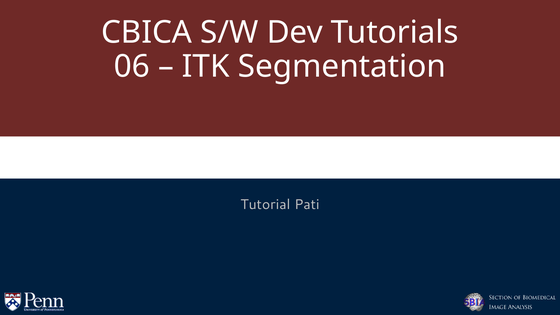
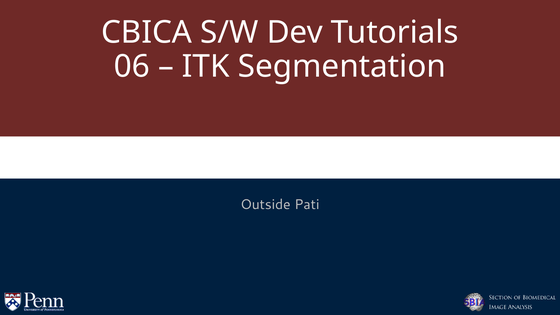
Tutorial: Tutorial -> Outside (265, 204)
